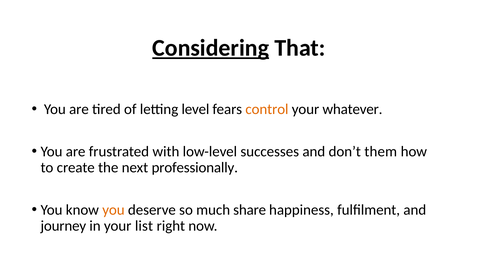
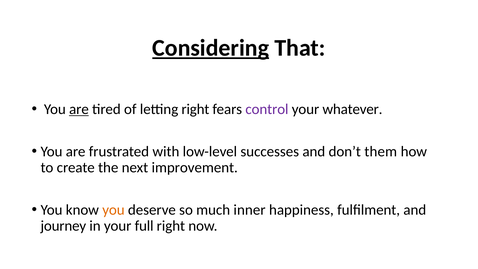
are underline: none -> present (79, 109)
letting level: level -> right (195, 109)
control colour: orange -> purple (267, 109)
professionally: professionally -> improvement (195, 168)
share: share -> inner (250, 210)
list: list -> full (144, 226)
